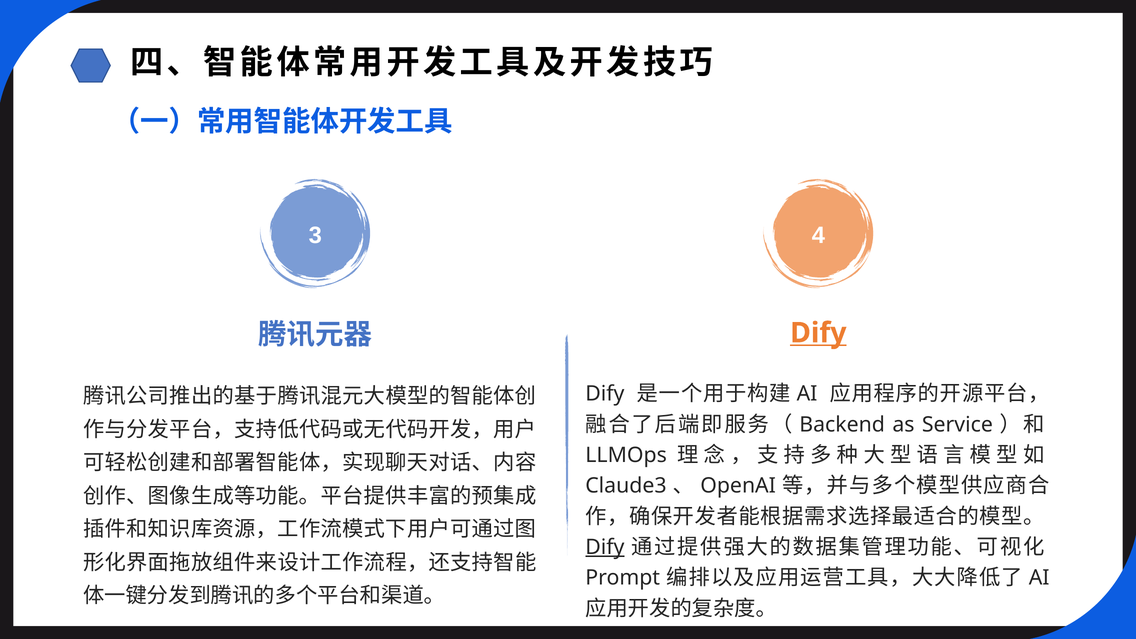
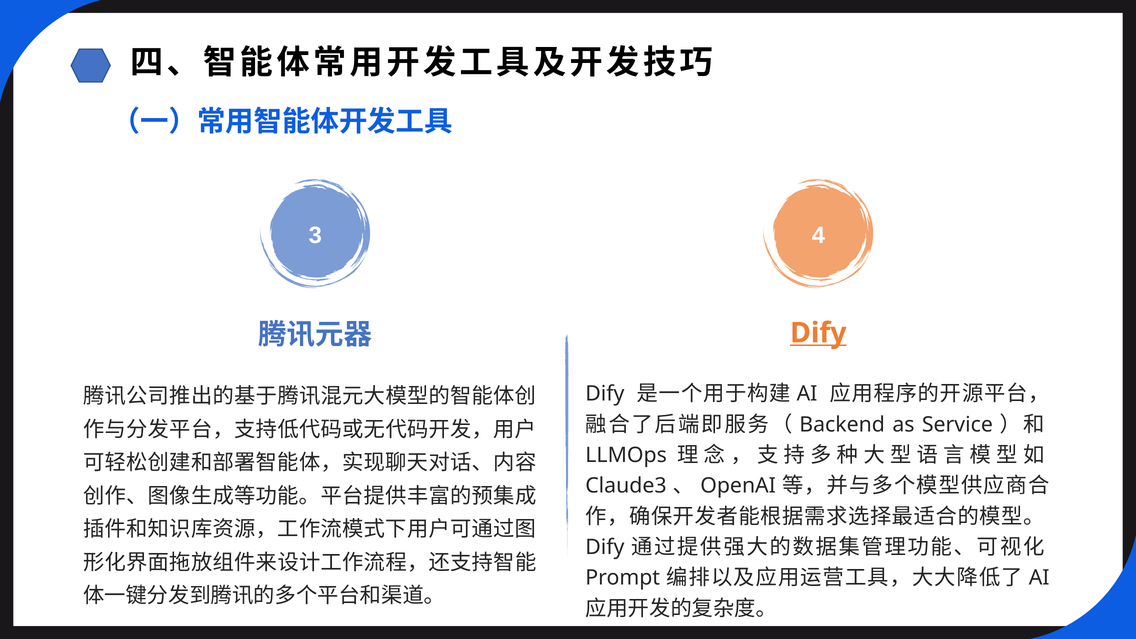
Dify underline: present -> none (605, 547)
